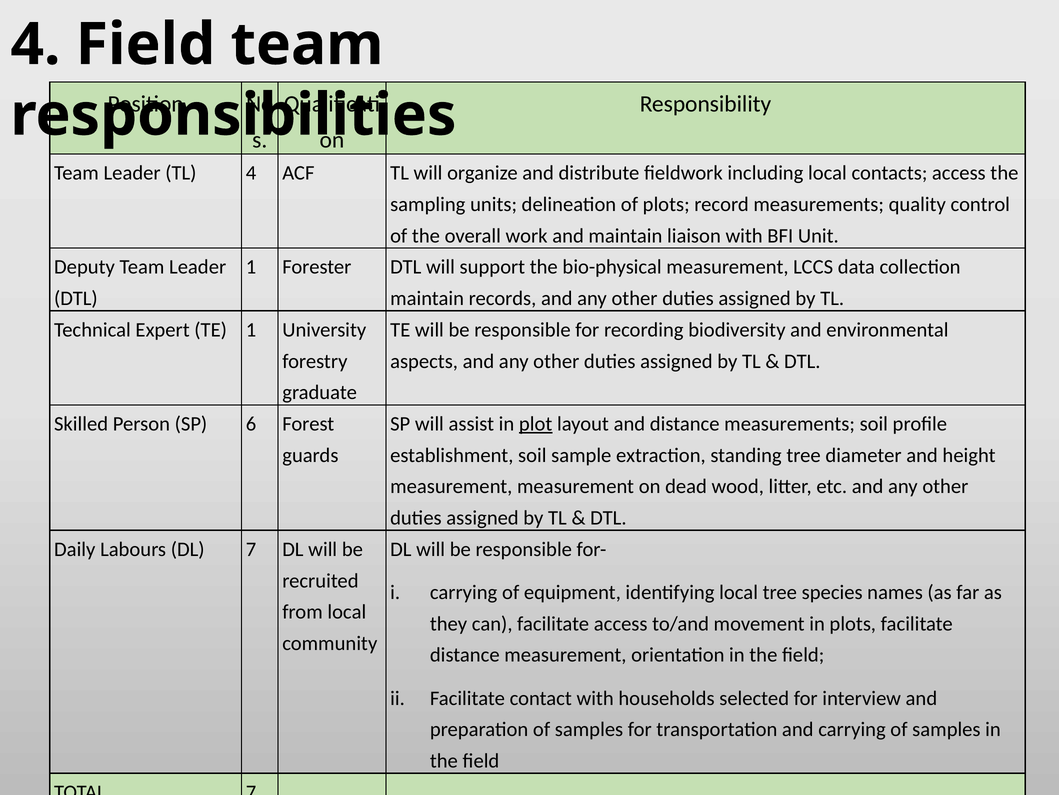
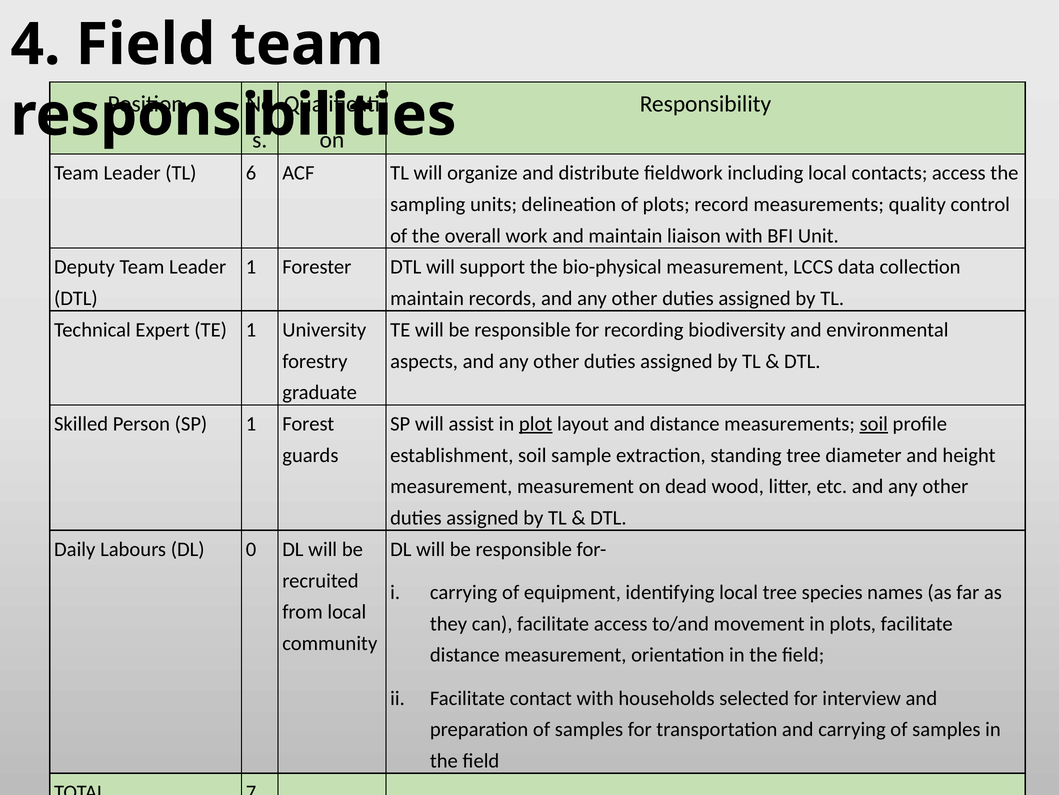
TL 4: 4 -> 6 (251, 173)
SP 6: 6 -> 1 (251, 424)
soil underline: none -> present (874, 424)
DL 7: 7 -> 0 (251, 549)
